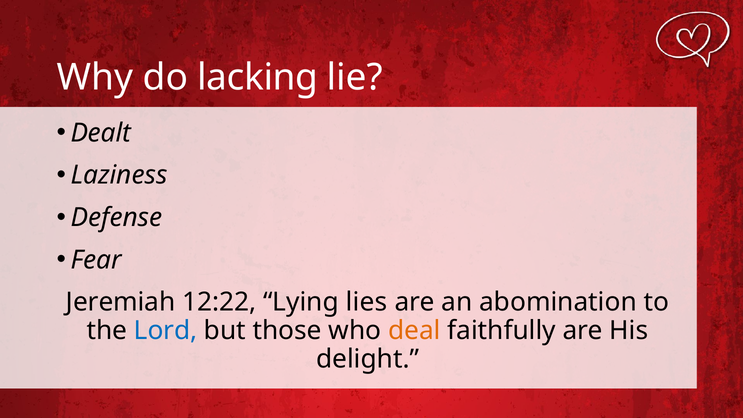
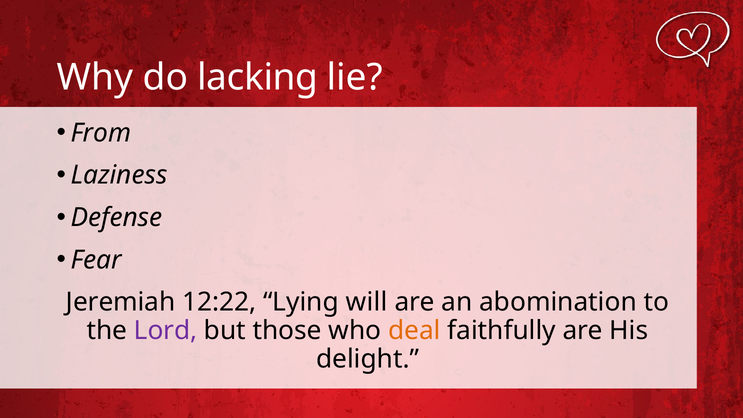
Dealt: Dealt -> From (101, 133)
lies: lies -> will (367, 302)
Lord colour: blue -> purple (166, 331)
